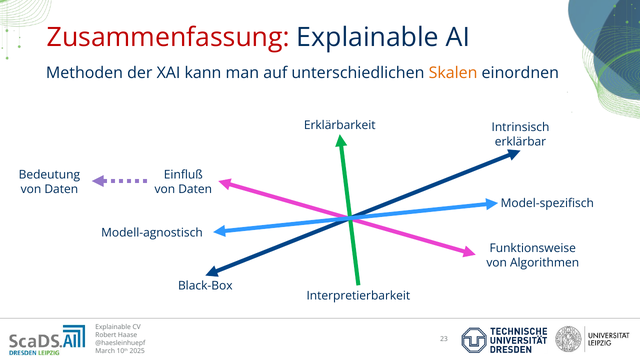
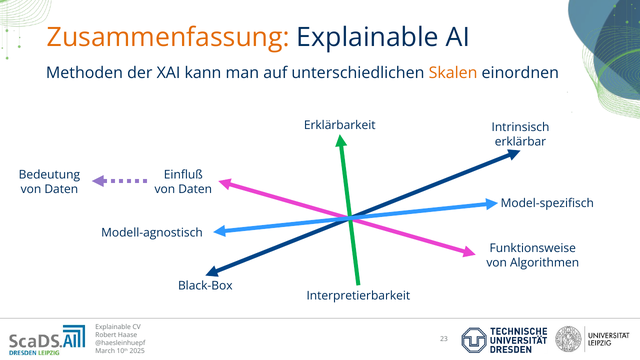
Zusammenfassung colour: red -> orange (168, 37)
